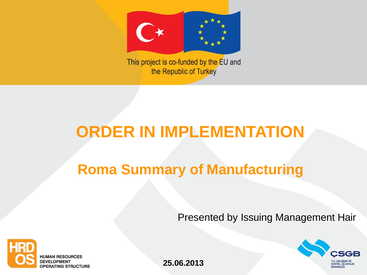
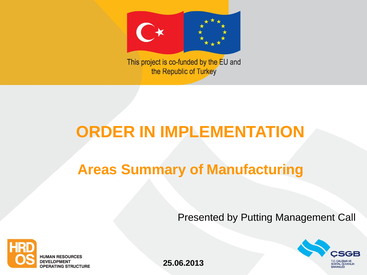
Roma: Roma -> Areas (97, 170)
Issuing: Issuing -> Putting (257, 218)
Hair: Hair -> Call (347, 218)
